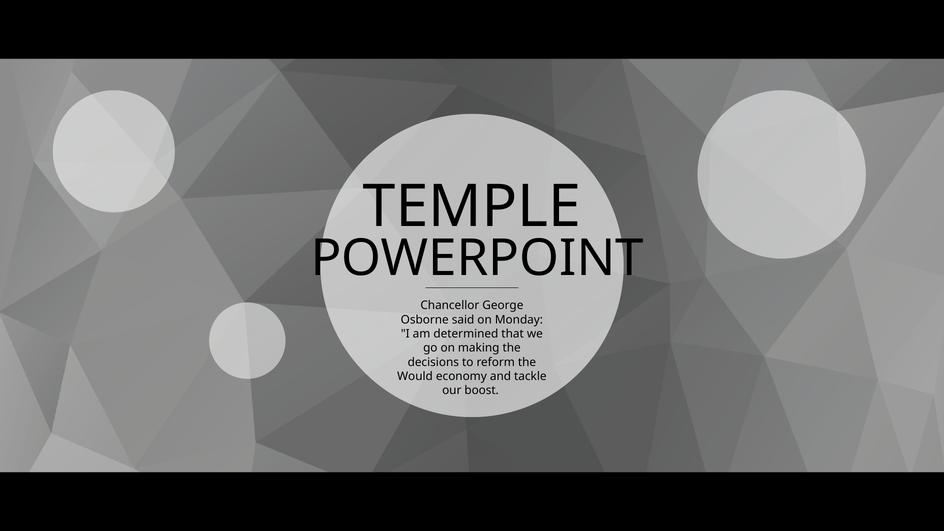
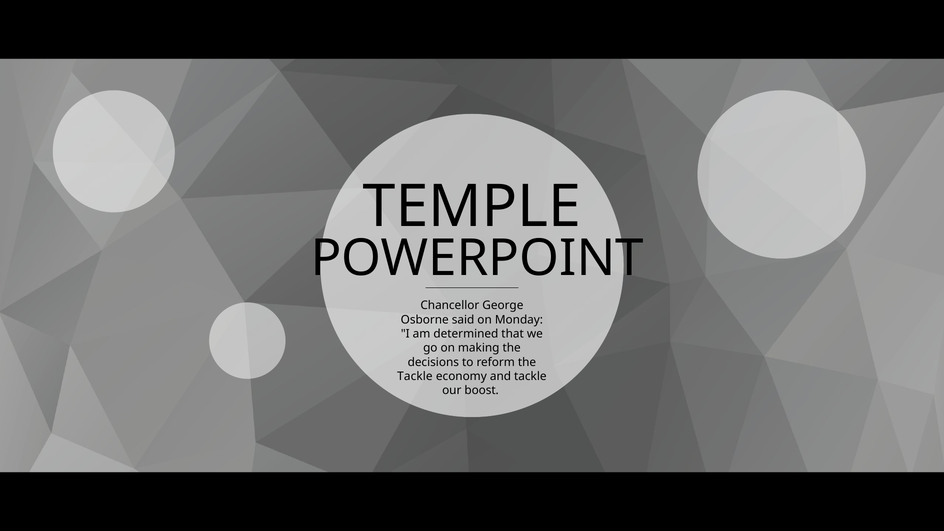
Would: Would -> Tackle (415, 376)
